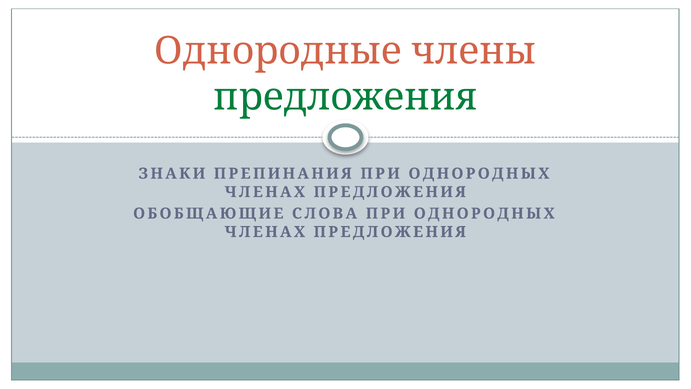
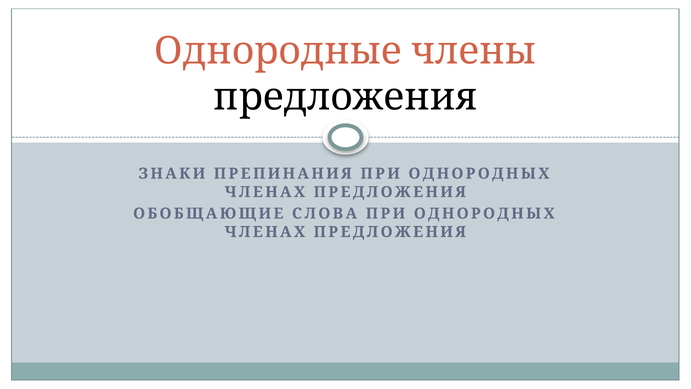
предложения colour: green -> black (345, 97)
